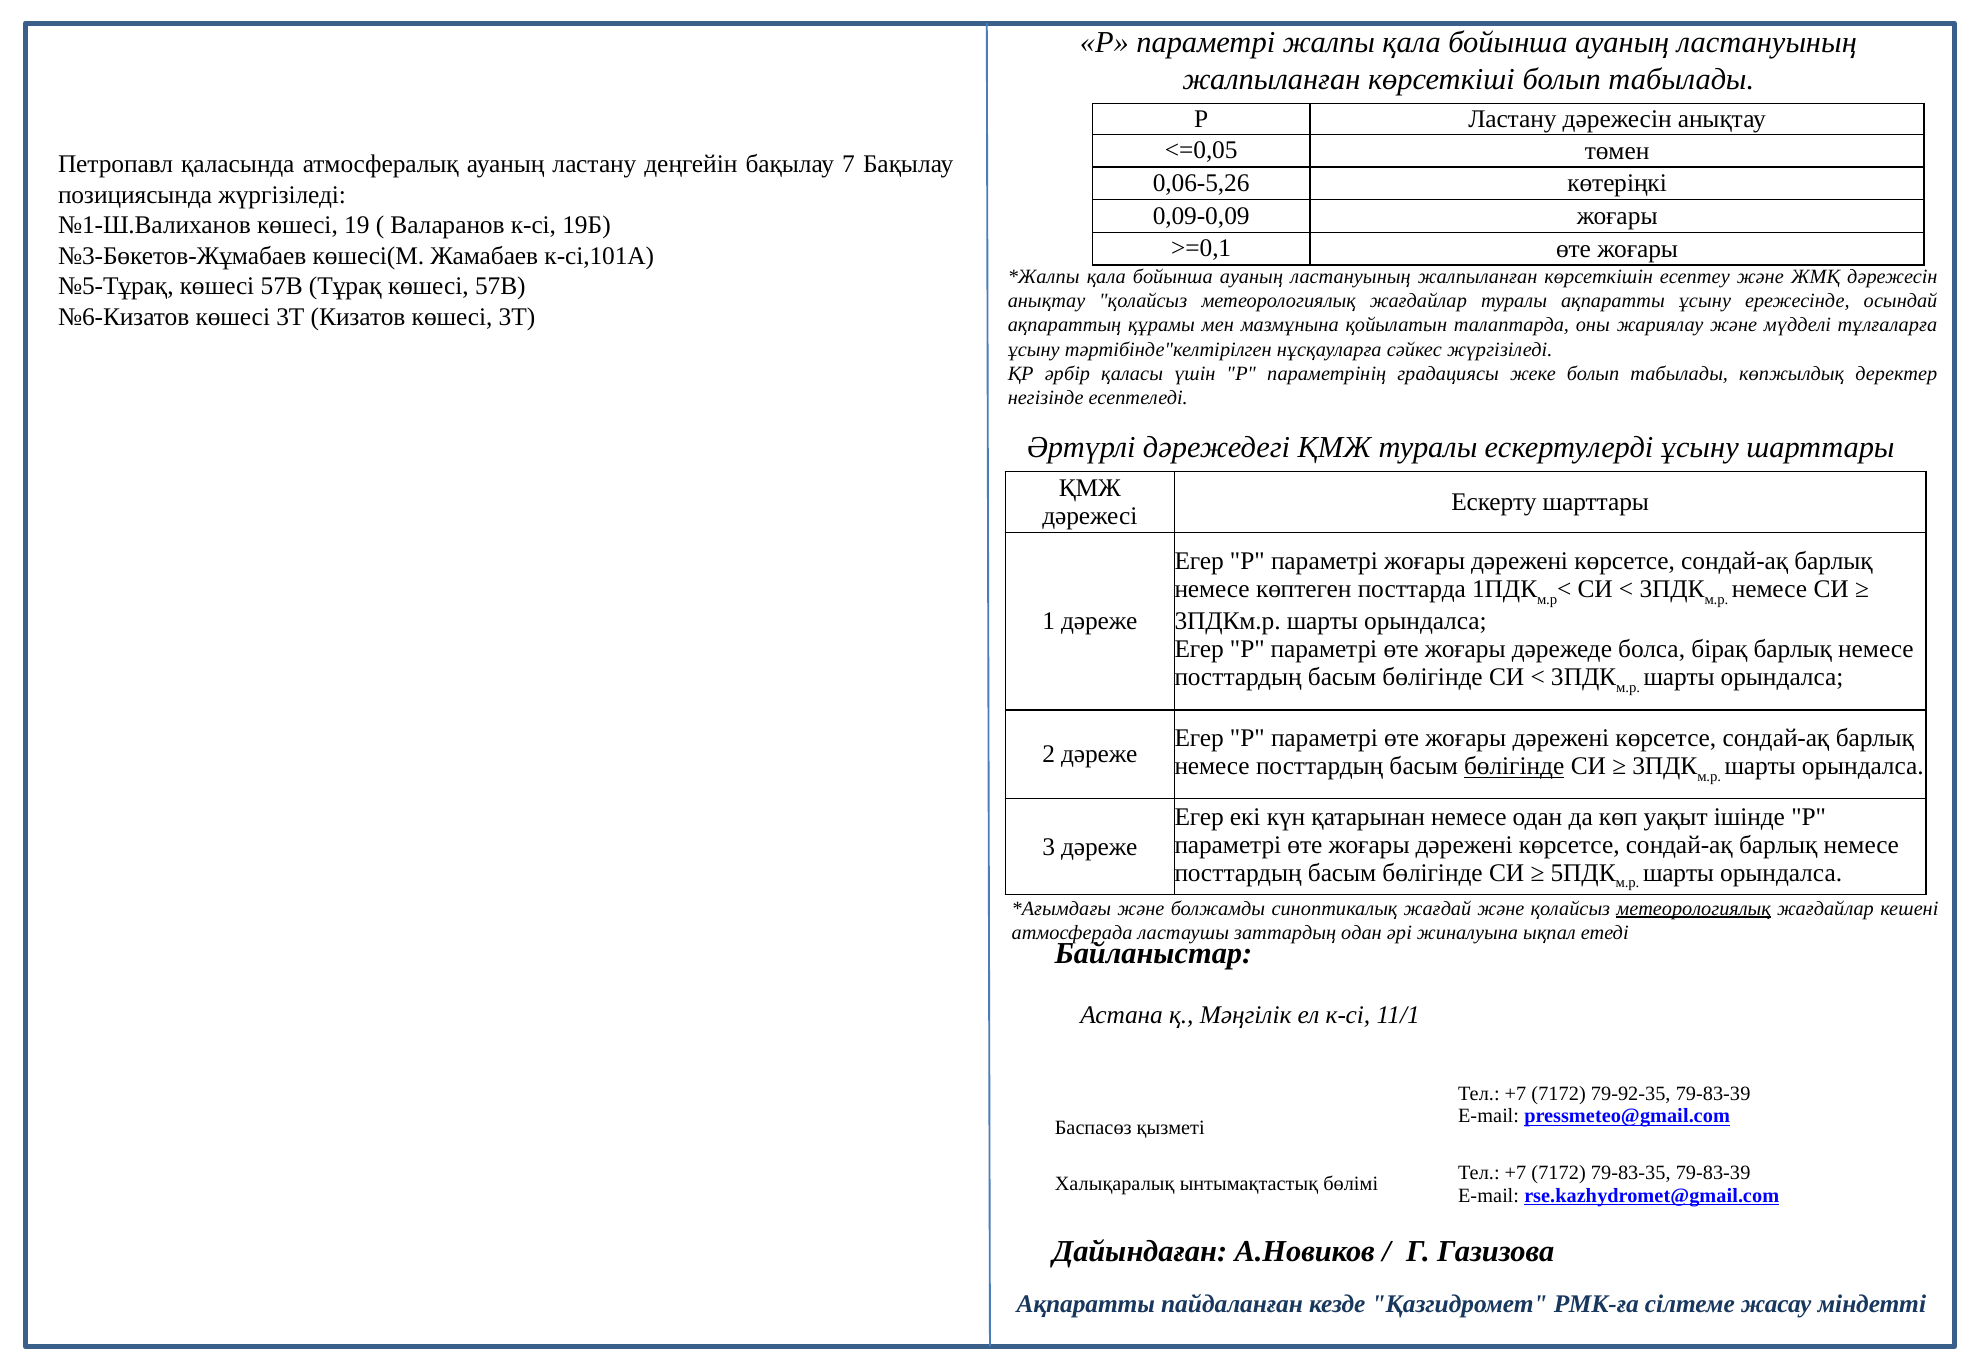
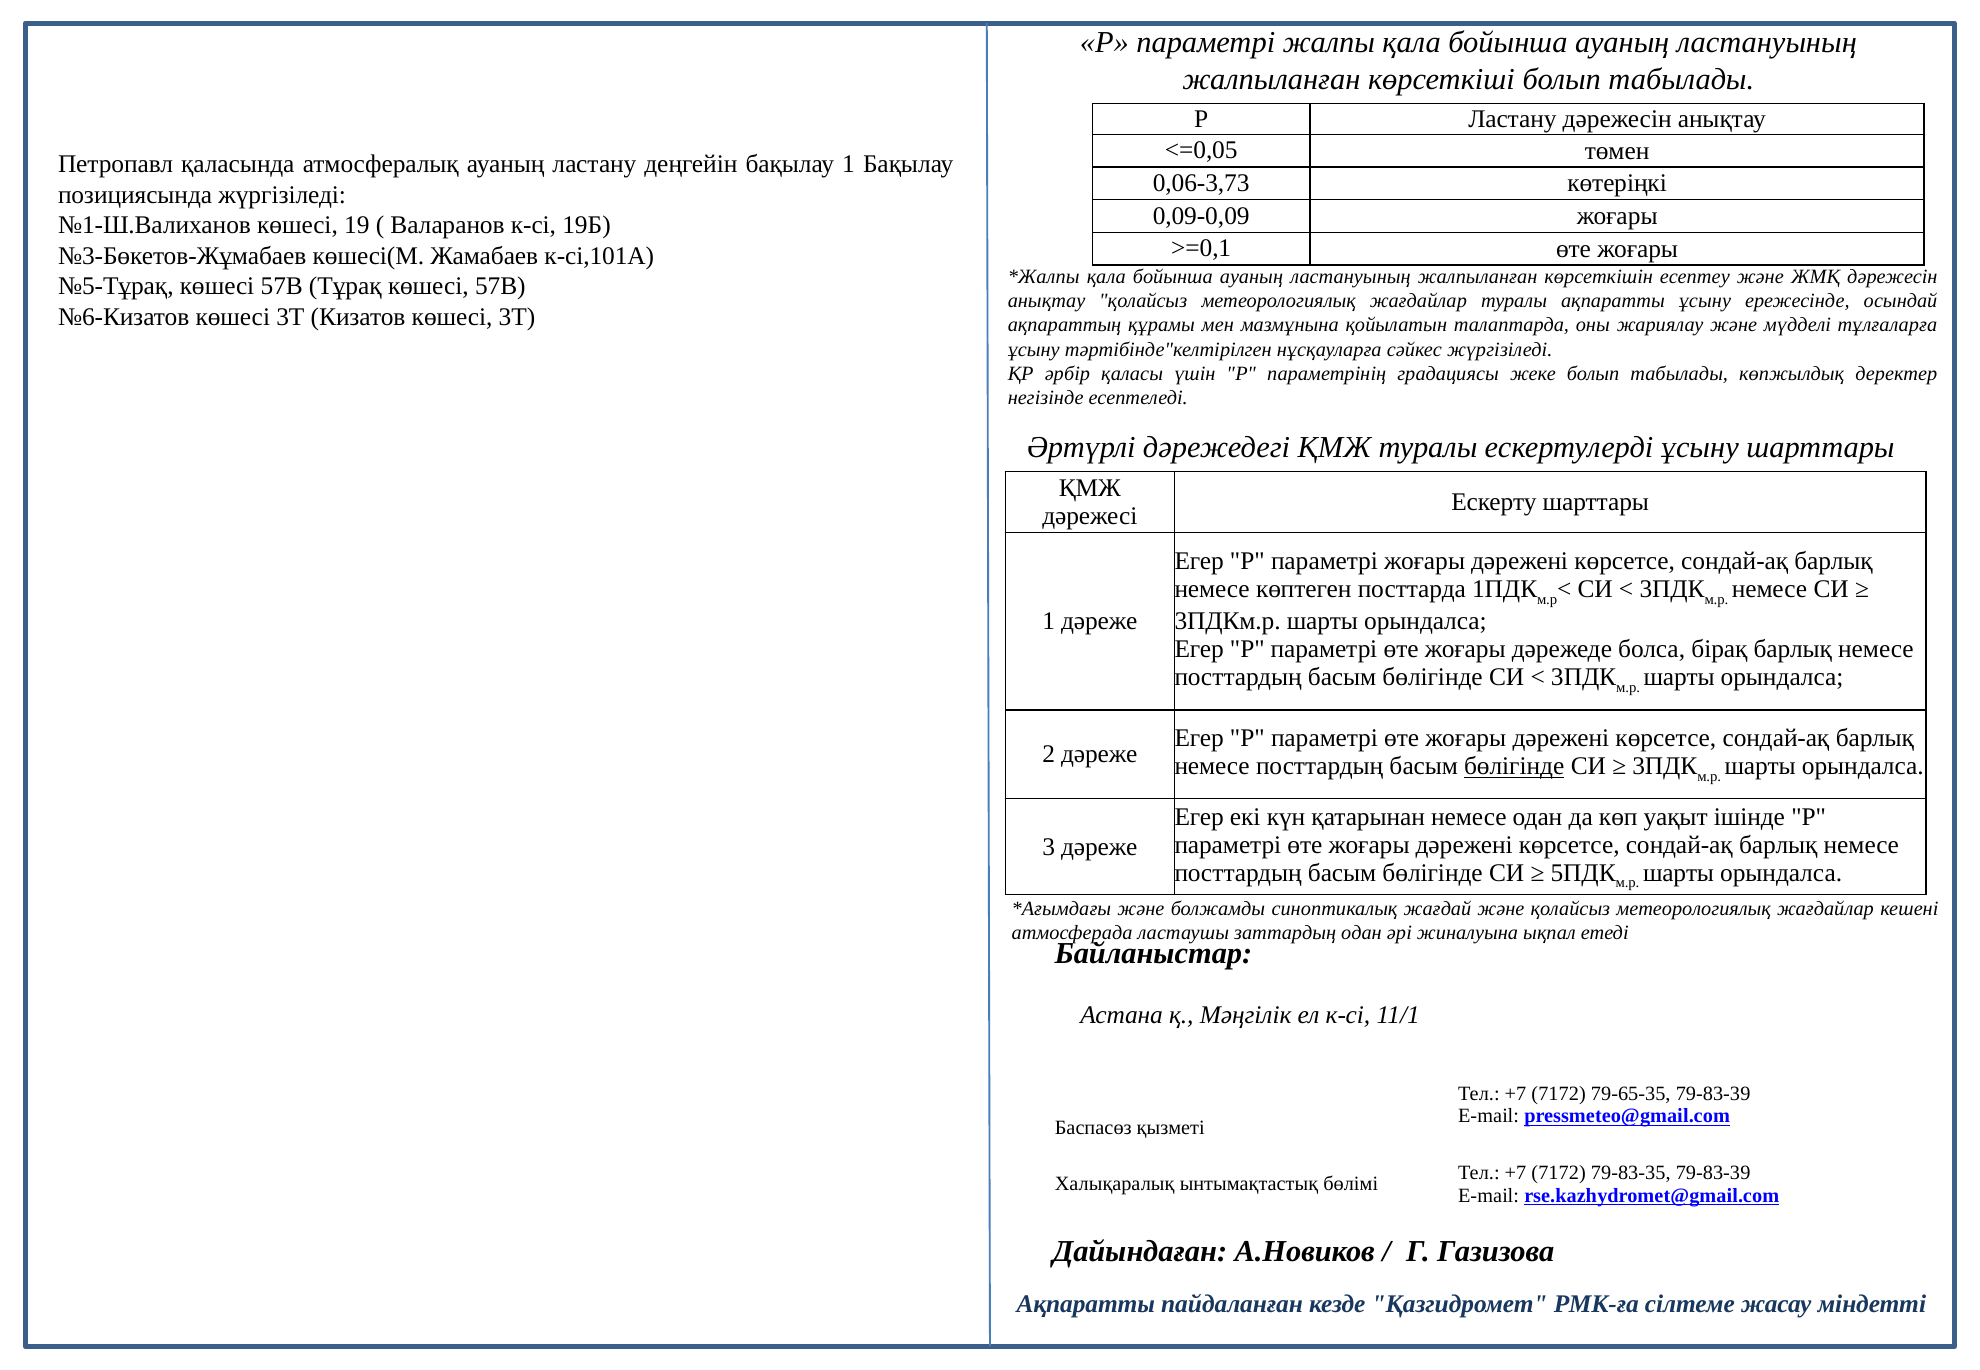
бақылау 7: 7 -> 1 (849, 164)
0,06-5,26: 0,06-5,26 -> 0,06-3,73 (1201, 183)
метеорологиялық underline: present -> none (1694, 909)
79-92-35: 79-92-35 -> 79-65-35 (1631, 1094)
